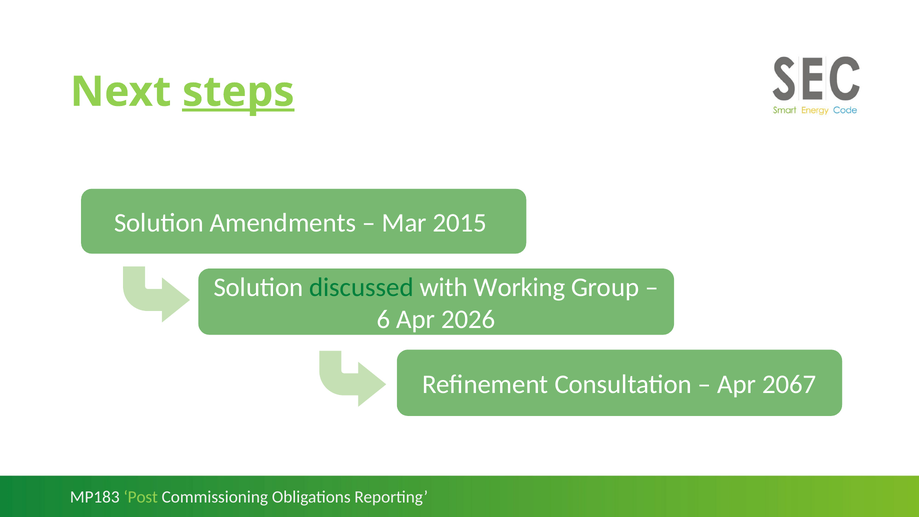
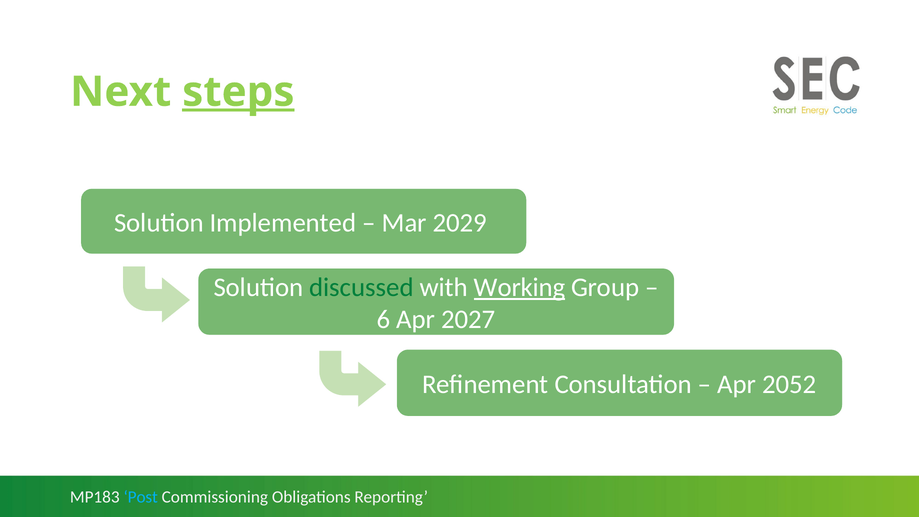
Amendments: Amendments -> Implemented (283, 223)
2015: 2015 -> 2029 (460, 223)
Working underline: none -> present (520, 287)
2026: 2026 -> 2027 (468, 320)
2067: 2067 -> 2052 (789, 385)
Post colour: light green -> light blue (141, 497)
